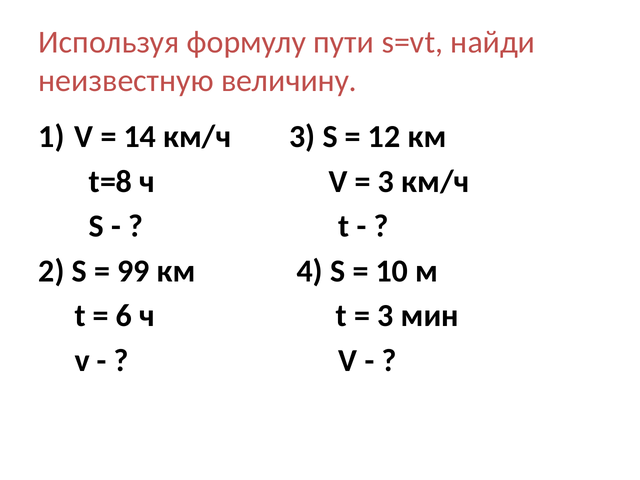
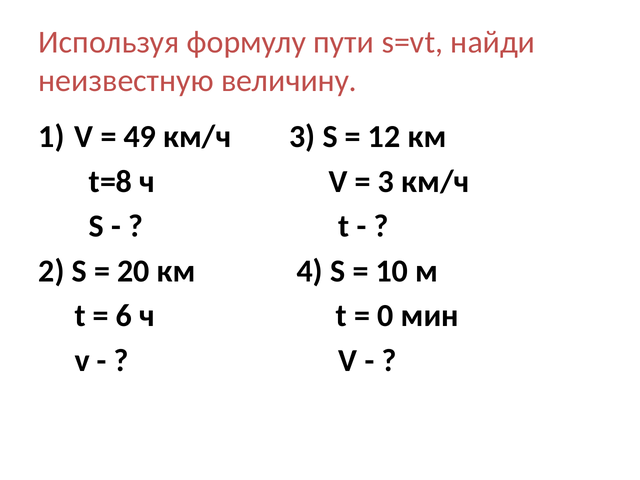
14: 14 -> 49 (140, 137)
99: 99 -> 20 (133, 271)
3: 3 -> 0 (385, 316)
